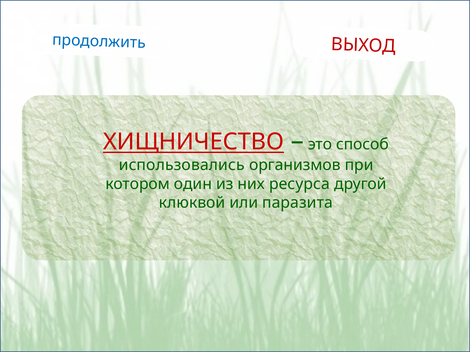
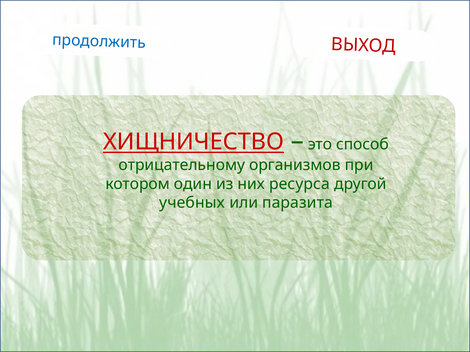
использовались: использовались -> отрицательному (182, 165)
клюквой: клюквой -> учебных (192, 203)
